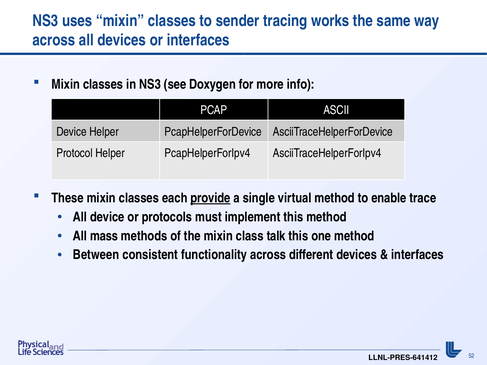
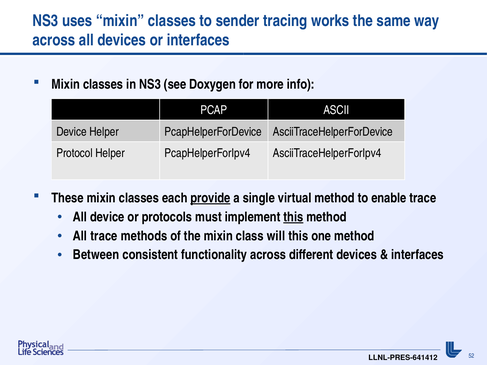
this underline: none -> present (293, 217)
All mass: mass -> trace (104, 236)
talk: talk -> will (276, 236)
